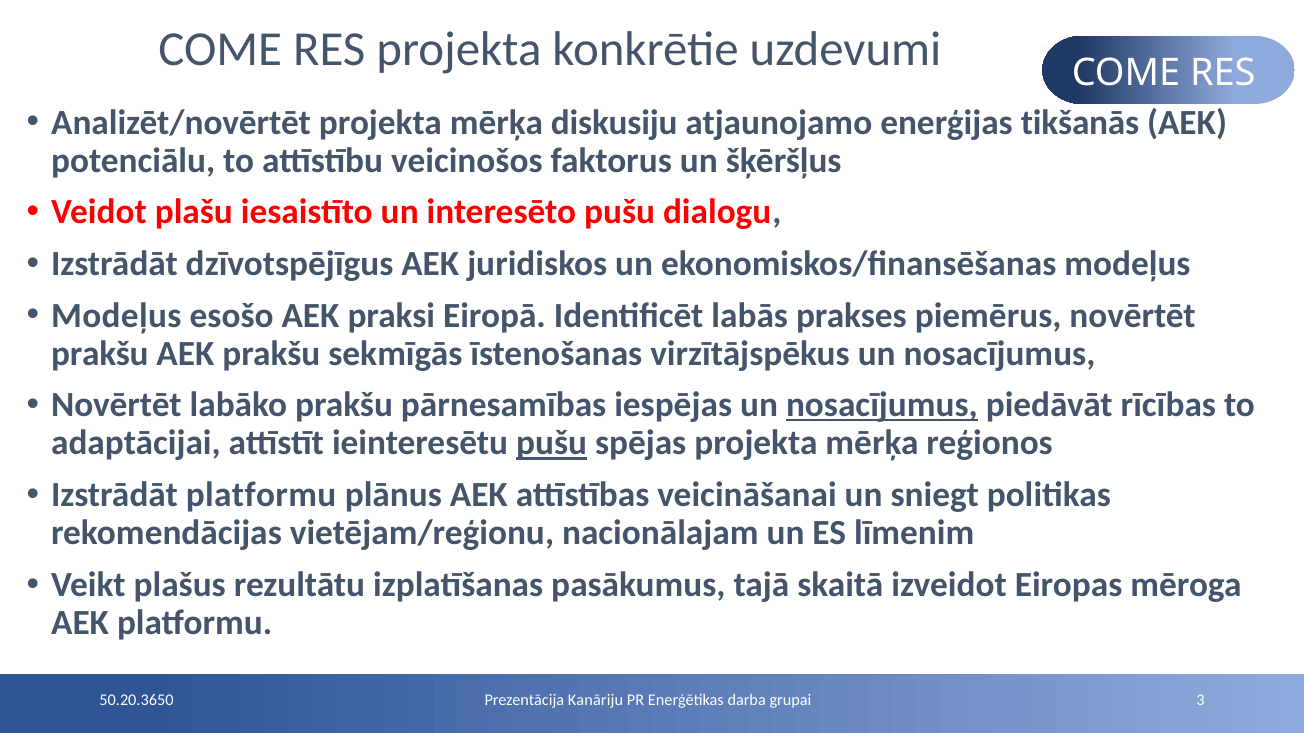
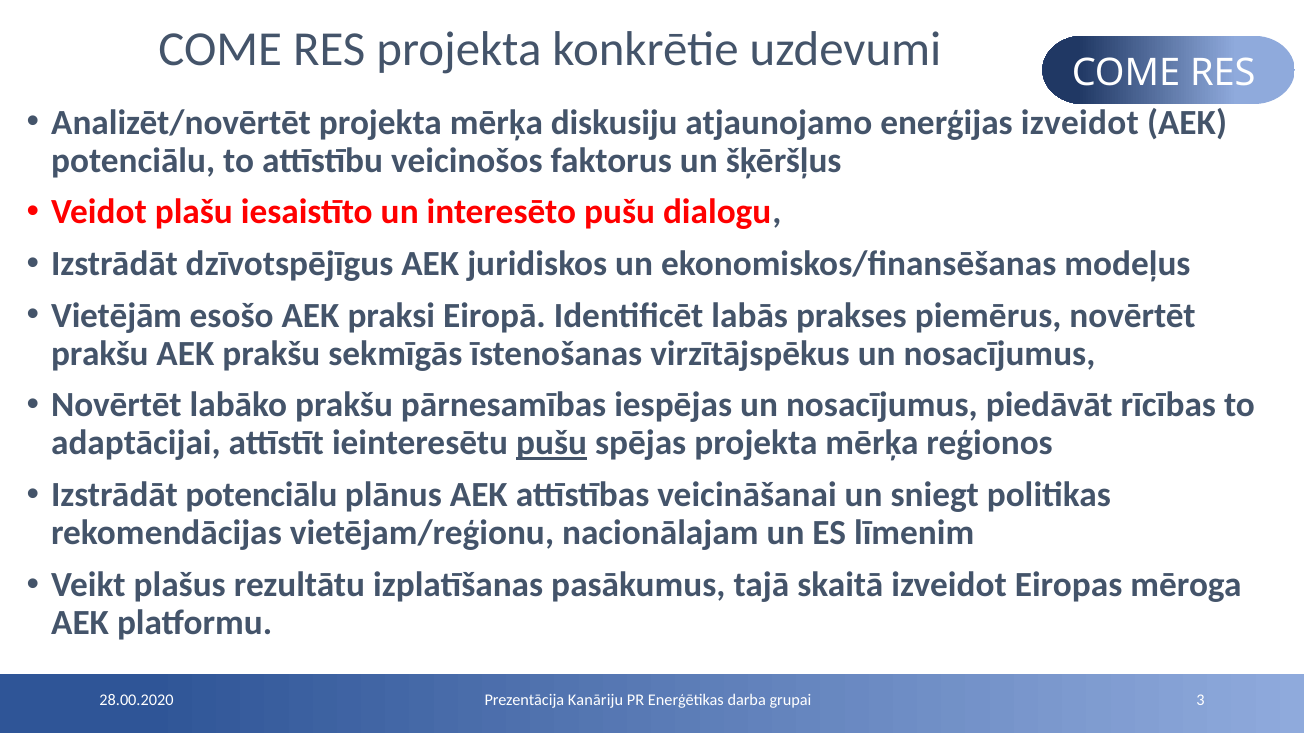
enerģijas tikšanās: tikšanās -> izveidot (1080, 122)
Modeļus: Modeļus -> Vietējām (117, 316)
nosacījumus underline: present -> none (882, 406)
Izstrādāt platformu: platformu -> potenciālu (261, 495)
50.20.3650: 50.20.3650 -> 28.00.2020 (136, 700)
